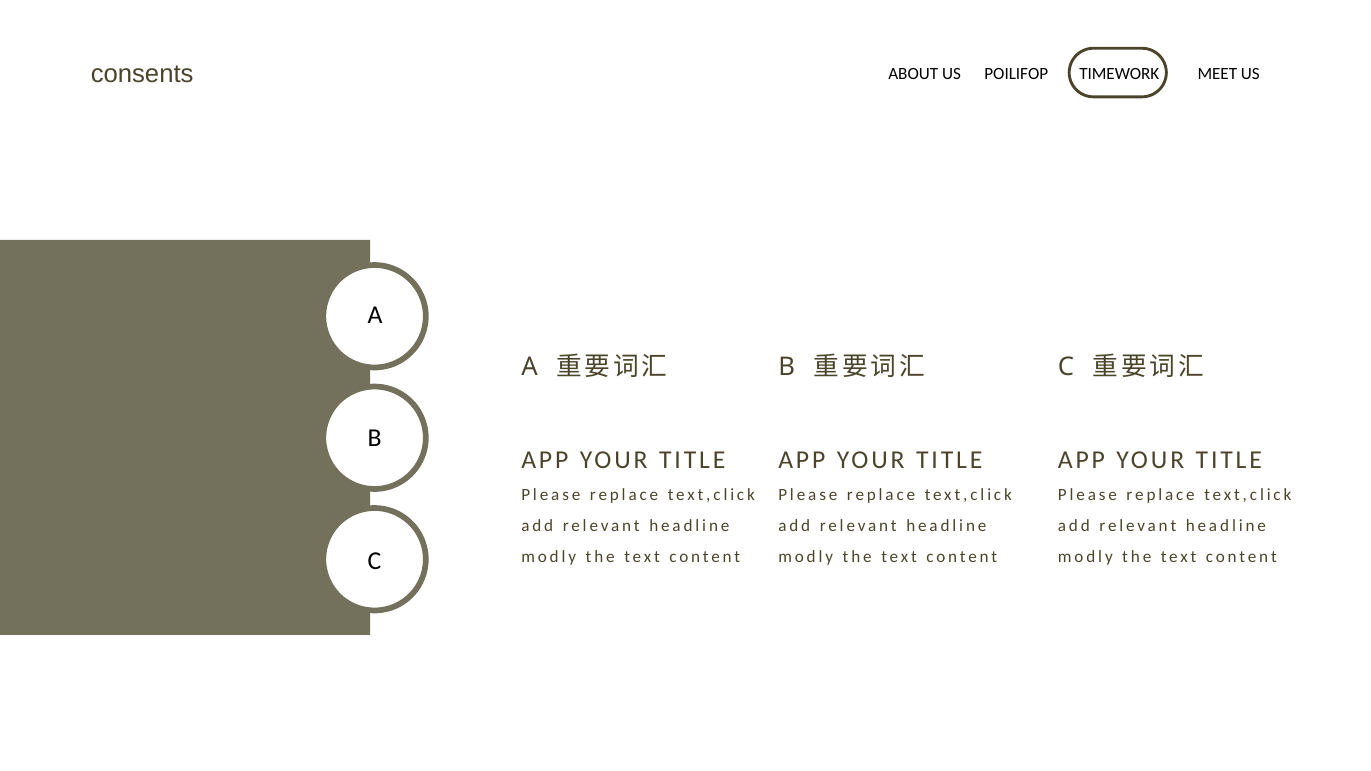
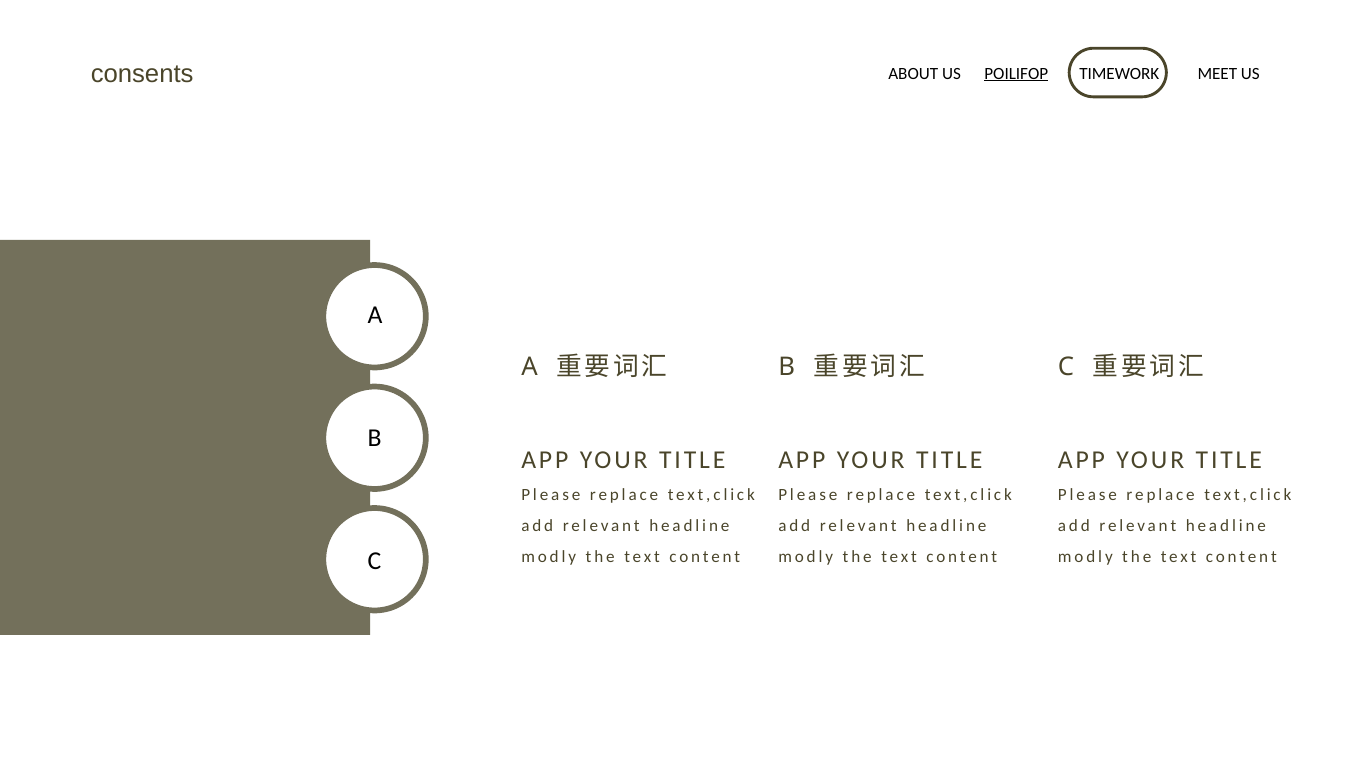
POILIFOP underline: none -> present (1016, 74)
